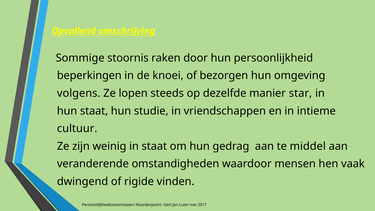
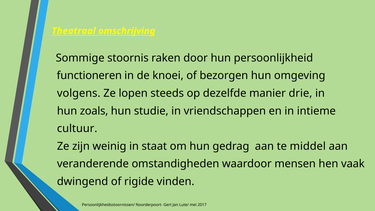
Opvallend: Opvallend -> Theatraal (74, 31)
beperkingen: beperkingen -> functioneren (89, 76)
star: star -> drie (300, 93)
hun staat: staat -> zoals (94, 111)
